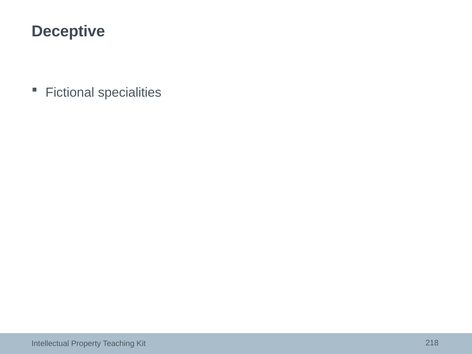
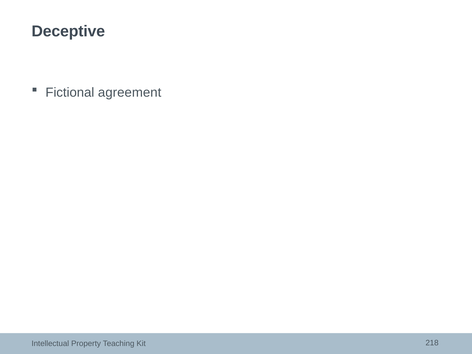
specialities: specialities -> agreement (130, 92)
